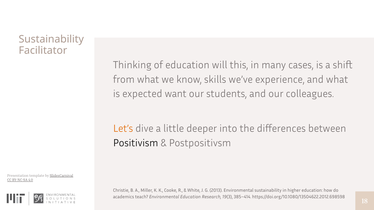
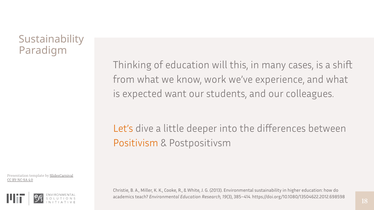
Facilitator: Facilitator -> Paradigm (43, 50)
skills: skills -> work (215, 79)
Positivism colour: black -> orange (136, 143)
